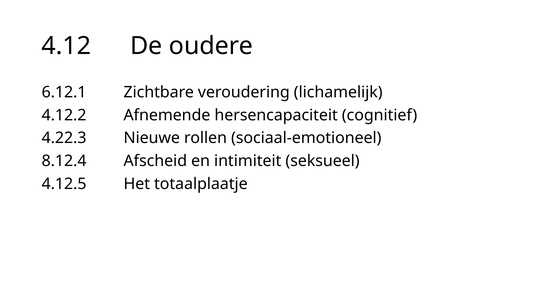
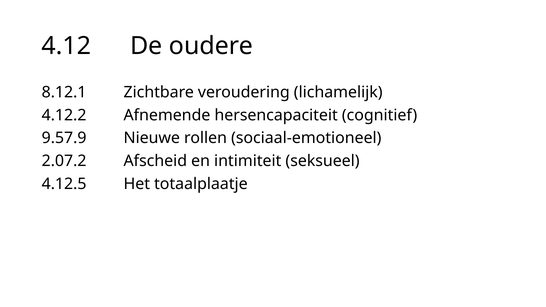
6.12.1: 6.12.1 -> 8.12.1 (64, 92)
4.22.3: 4.22.3 -> 9.57.9 (64, 138)
8.12.4: 8.12.4 -> 2.07.2 (64, 161)
